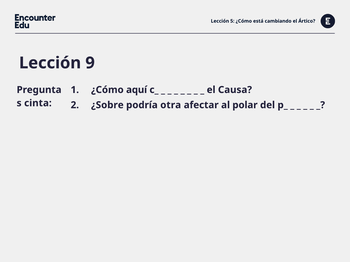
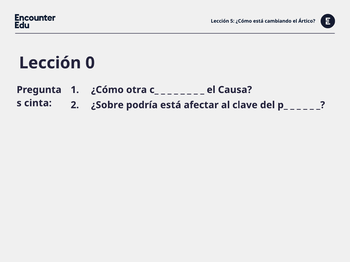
9: 9 -> 0 (90, 63)
aquí: aquí -> otra (136, 90)
podría otra: otra -> está (171, 105)
polar: polar -> clave (245, 105)
